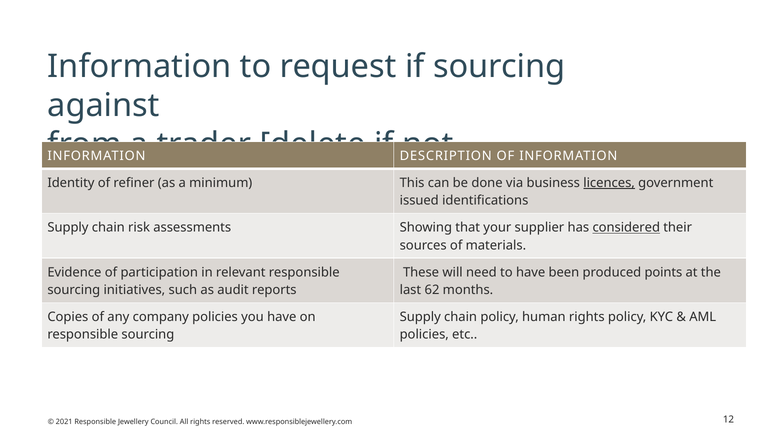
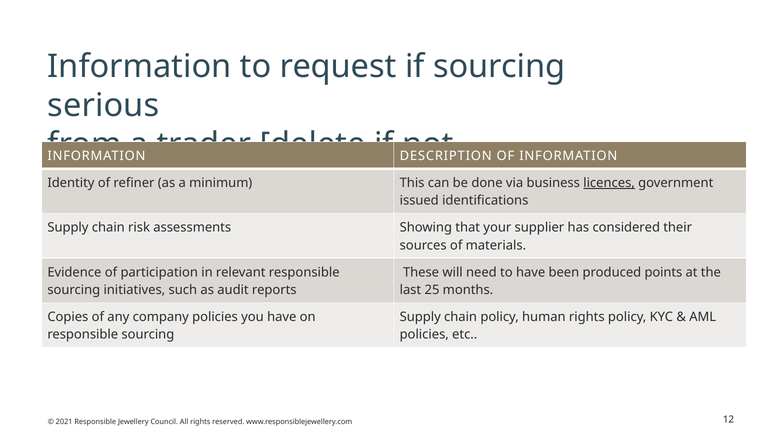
against: against -> serious (103, 105)
considered underline: present -> none (626, 228)
62: 62 -> 25 (432, 290)
